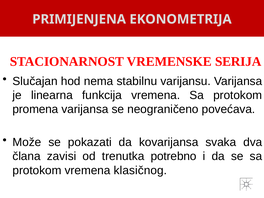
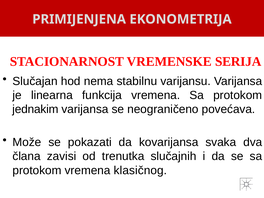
promena: promena -> jednakim (35, 109)
potrebno: potrebno -> slučajnih (174, 156)
